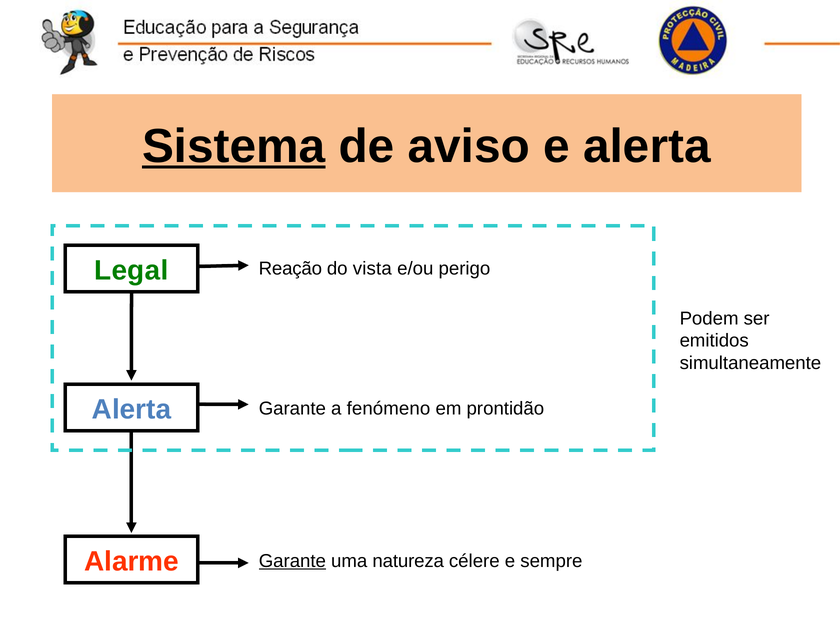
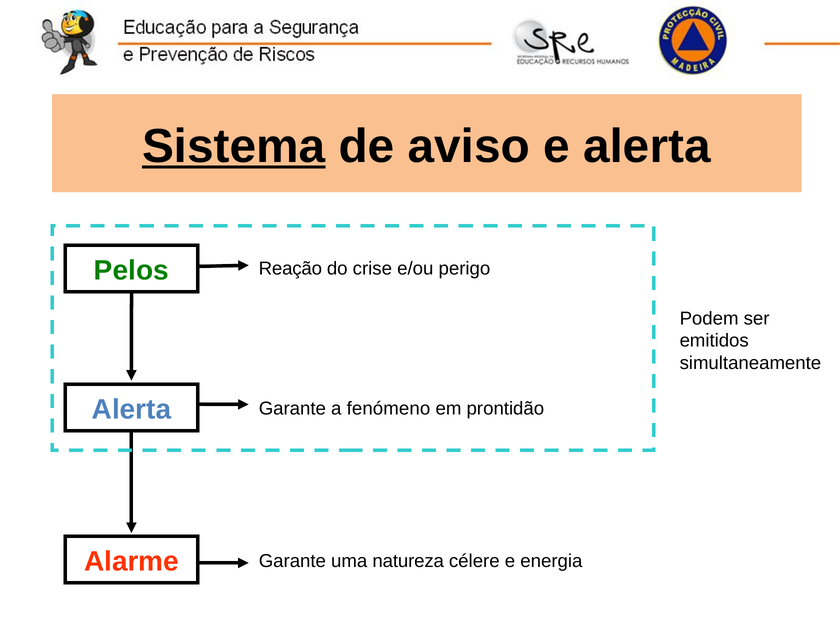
Legal: Legal -> Pelos (131, 271)
vista: vista -> crise (372, 269)
Garante underline: present -> none (292, 561)
sempre: sempre -> energia (551, 561)
